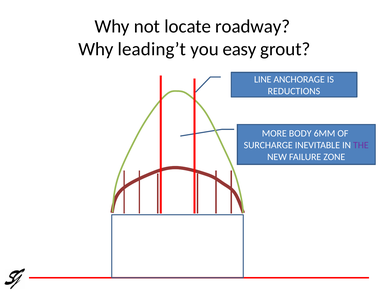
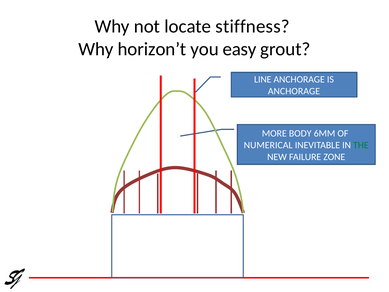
roadway: roadway -> stiffness (253, 26)
leading’t: leading’t -> horizon’t (152, 49)
REDUCTIONS: REDUCTIONS -> ANCHORAGE (294, 91)
SURCHARGE: SURCHARGE -> NUMERICAL (268, 145)
THE colour: purple -> green (361, 145)
